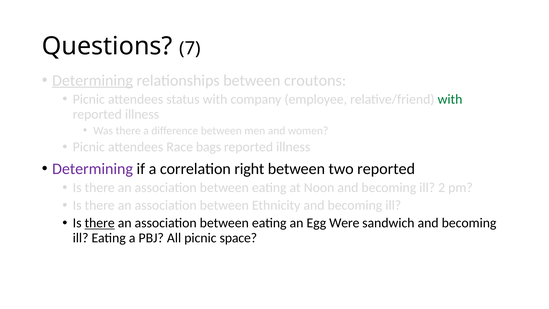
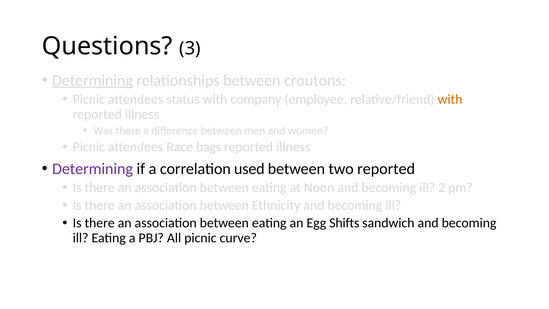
7: 7 -> 3 (190, 48)
with colour: green -> orange (450, 99)
right: right -> used (249, 169)
there underline: present -> none (100, 223)
Were: Were -> Shifts (344, 223)
space: space -> curve (238, 238)
